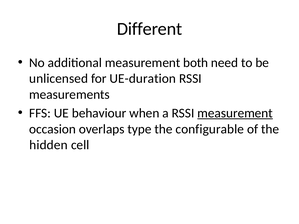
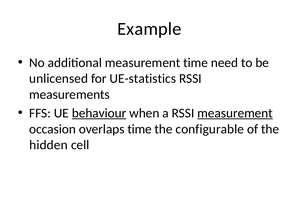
Different: Different -> Example (149, 29)
measurement both: both -> time (196, 63)
UE-duration: UE-duration -> UE-statistics (143, 79)
behaviour underline: none -> present (99, 113)
overlaps type: type -> time (140, 129)
